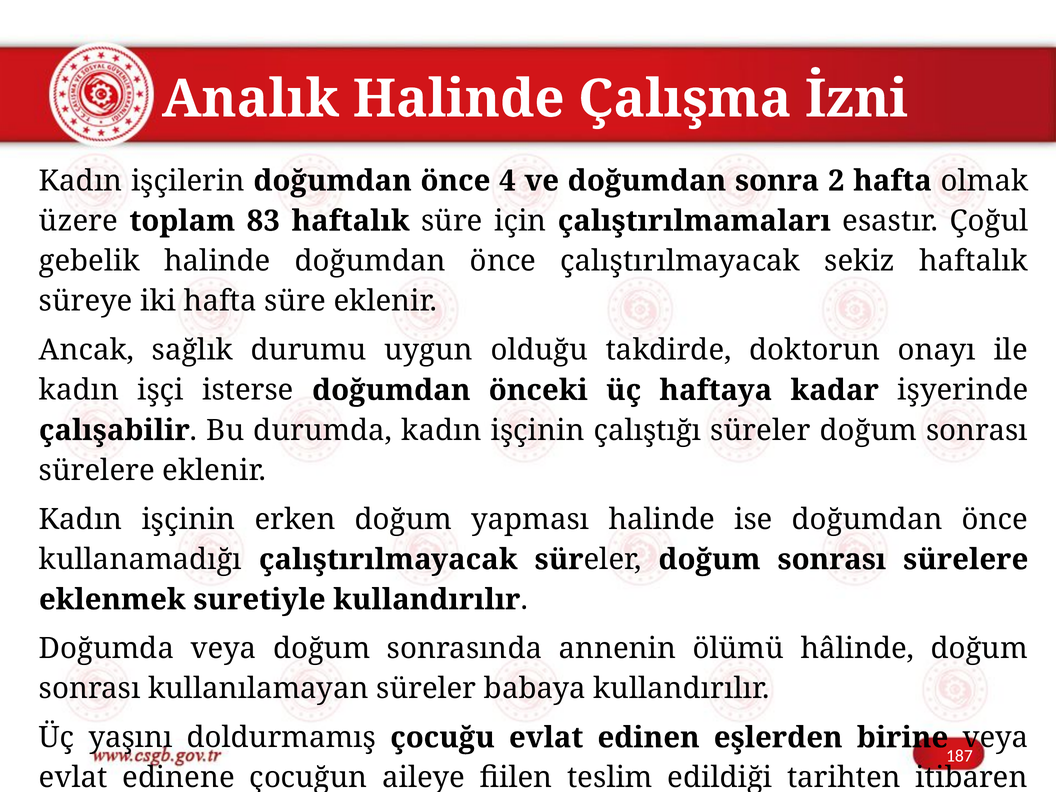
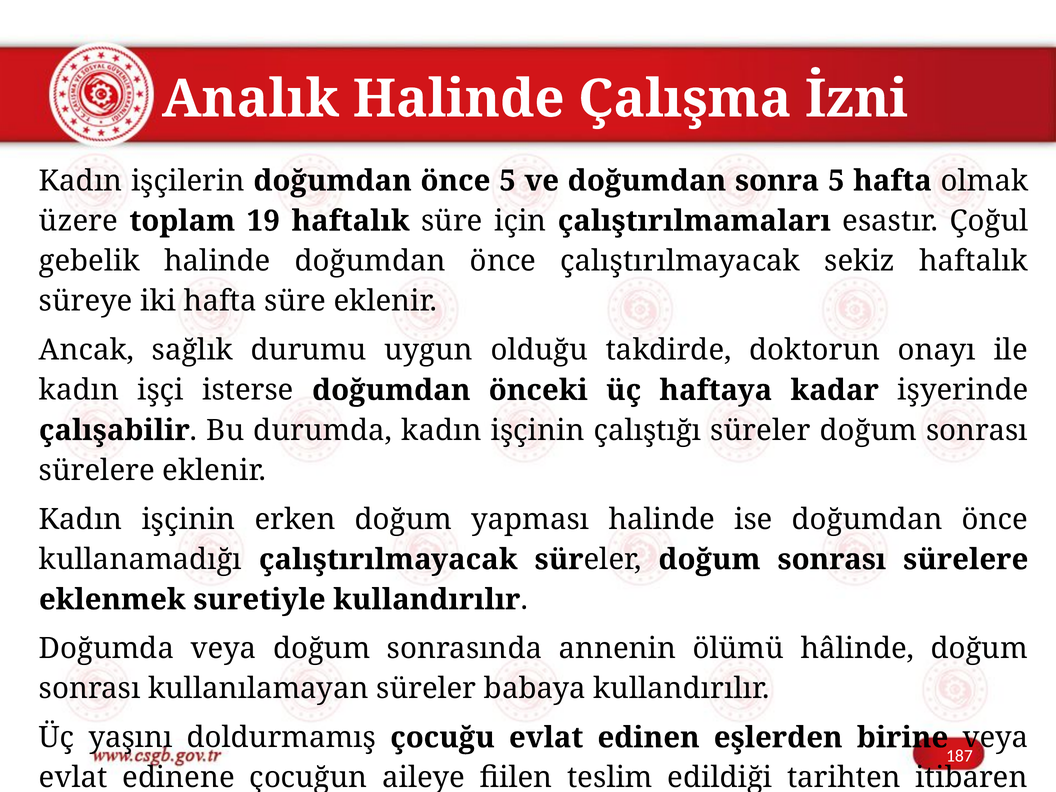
önce 4: 4 -> 5 (507, 181)
sonra 2: 2 -> 5 (836, 181)
83: 83 -> 19 (263, 221)
